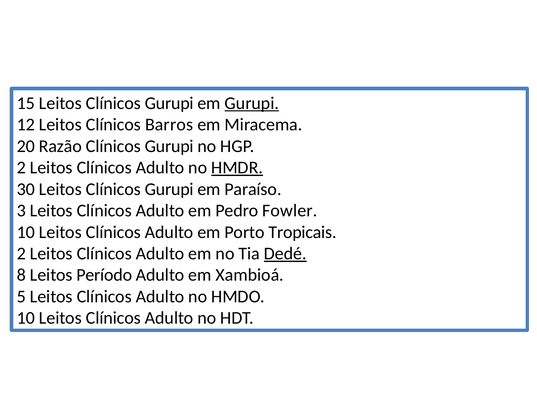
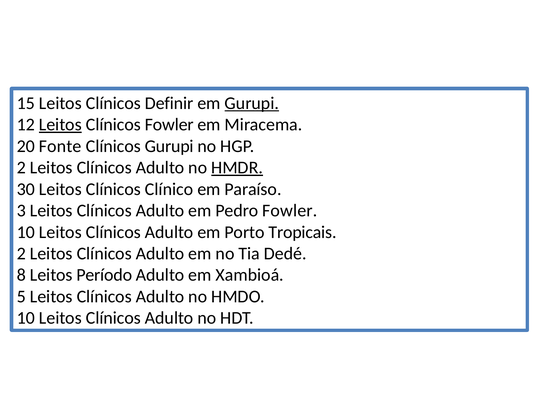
15 Leitos Clínicos Gurupi: Gurupi -> Definir (169, 103)
Leitos underline: none -> present (60, 125)
Clínicos Barros: Barros -> Fowler (169, 125)
Razão: Razão -> Fonte (60, 146)
30 Leitos Clínicos Gurupi: Gurupi -> Clínico (169, 189)
Dedé underline: present -> none (285, 253)
